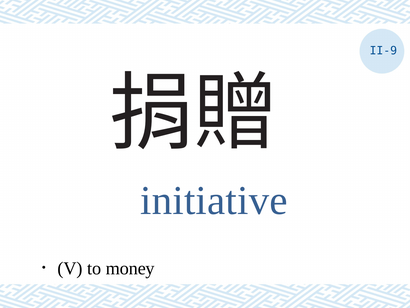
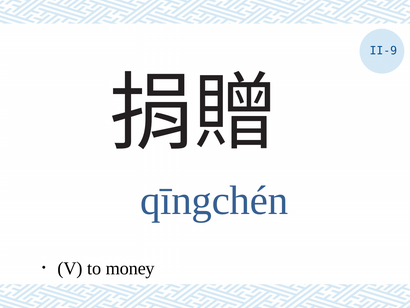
initiative: initiative -> qīngchén (214, 200)
